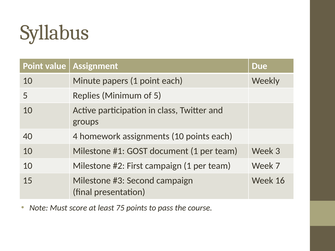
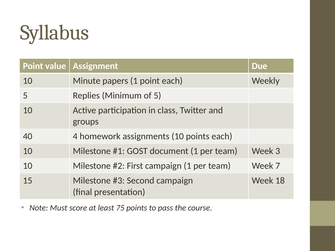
16: 16 -> 18 (280, 181)
